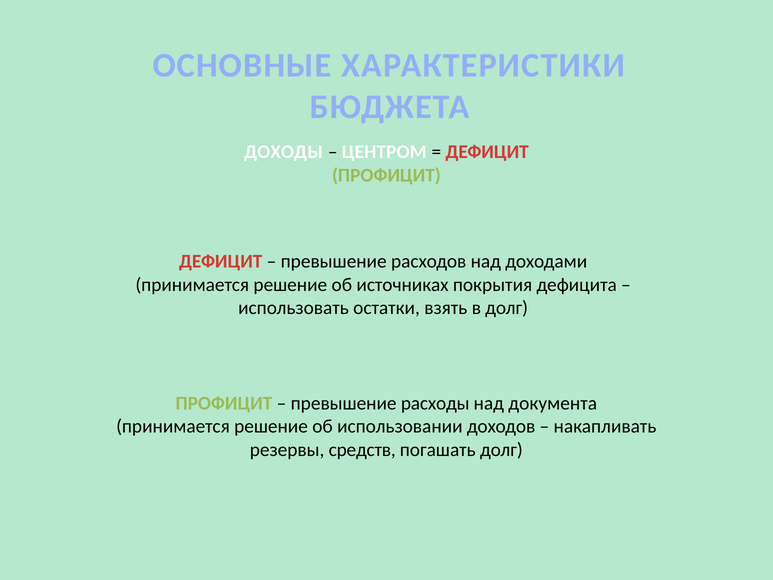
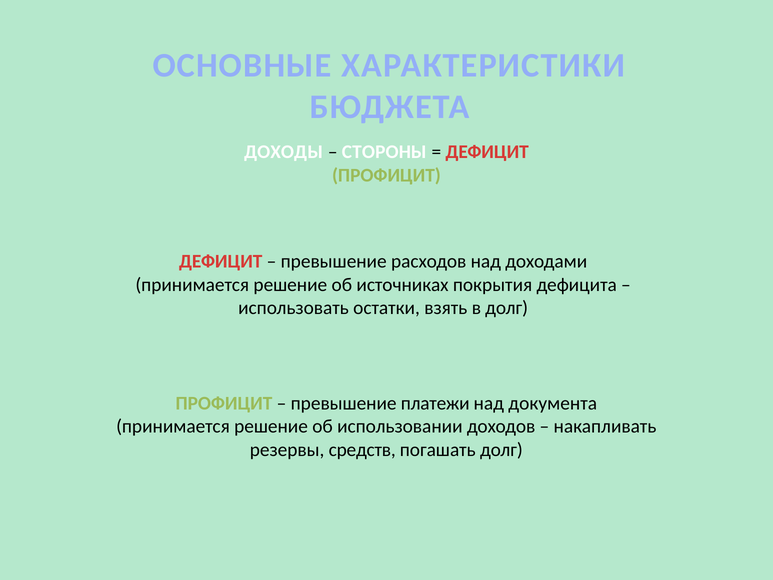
ЦЕНТРОМ: ЦЕНТРОМ -> СТОРОНЫ (384, 152)
расходы: расходы -> платежи (435, 403)
